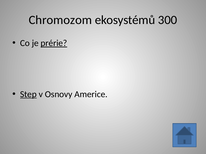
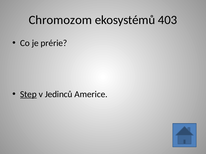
300: 300 -> 403 (168, 20)
prérie underline: present -> none (54, 43)
Osnovy: Osnovy -> Jedinců (59, 95)
